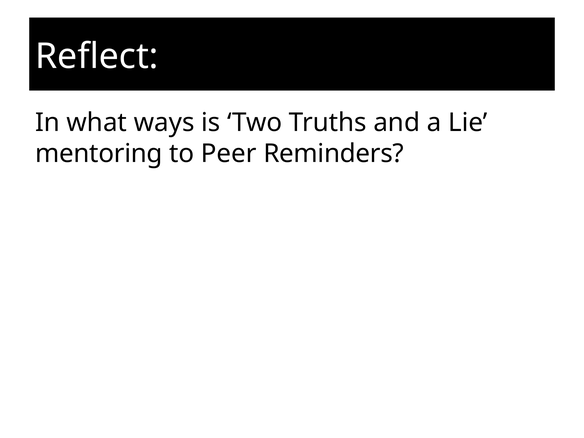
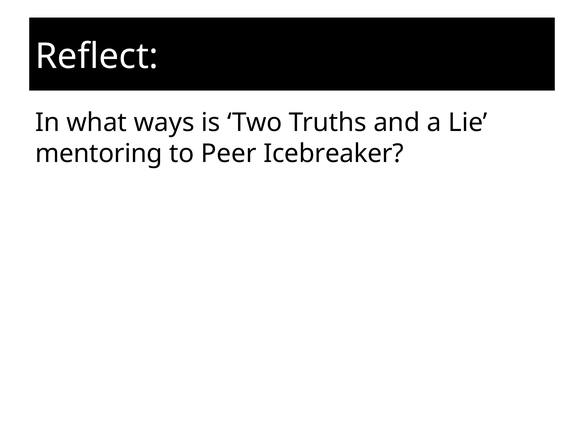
Reminders: Reminders -> Icebreaker (334, 154)
